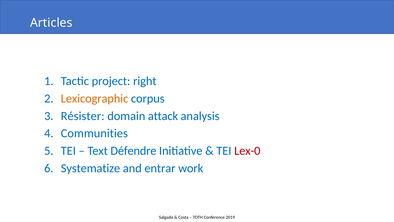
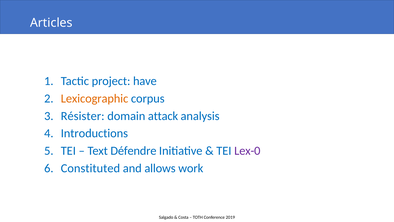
right: right -> have (145, 81)
Communities: Communities -> Introductions (94, 133)
Lex-0 colour: red -> purple (247, 151)
Systematize: Systematize -> Constituted (90, 168)
entrar: entrar -> allows (160, 168)
